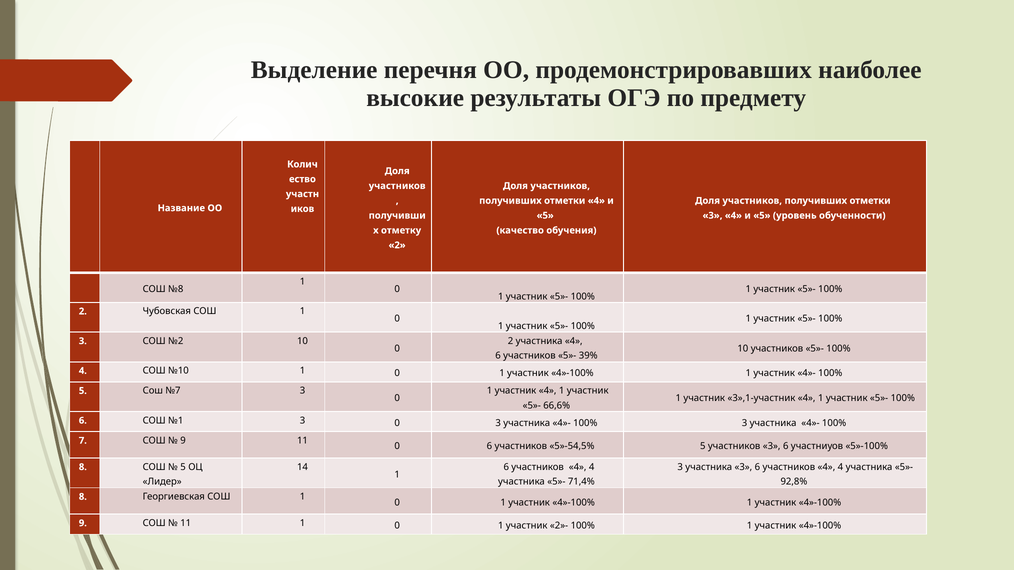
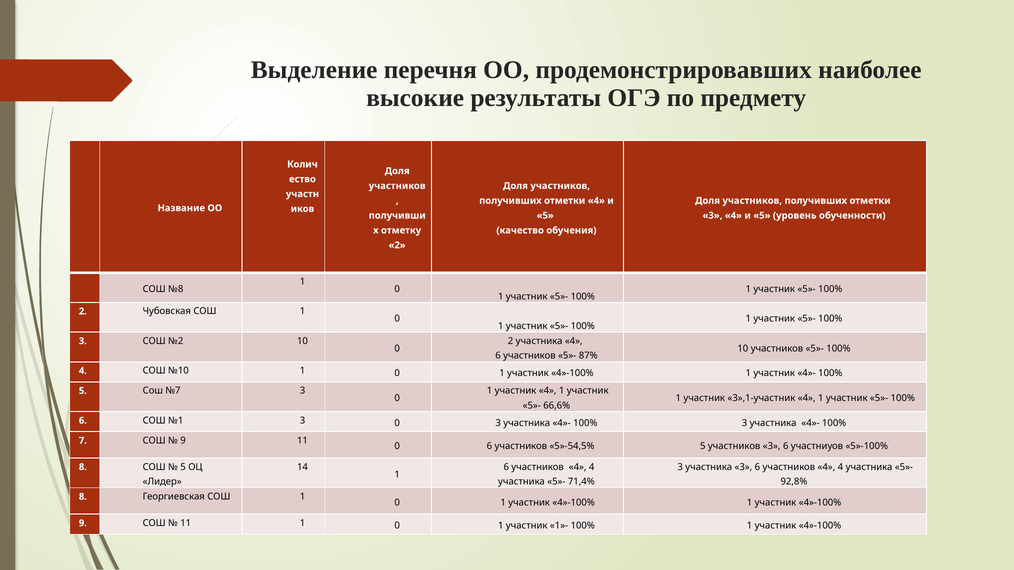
39%: 39% -> 87% (588, 356)
2»-: 2»- -> 1»- (559, 526)
